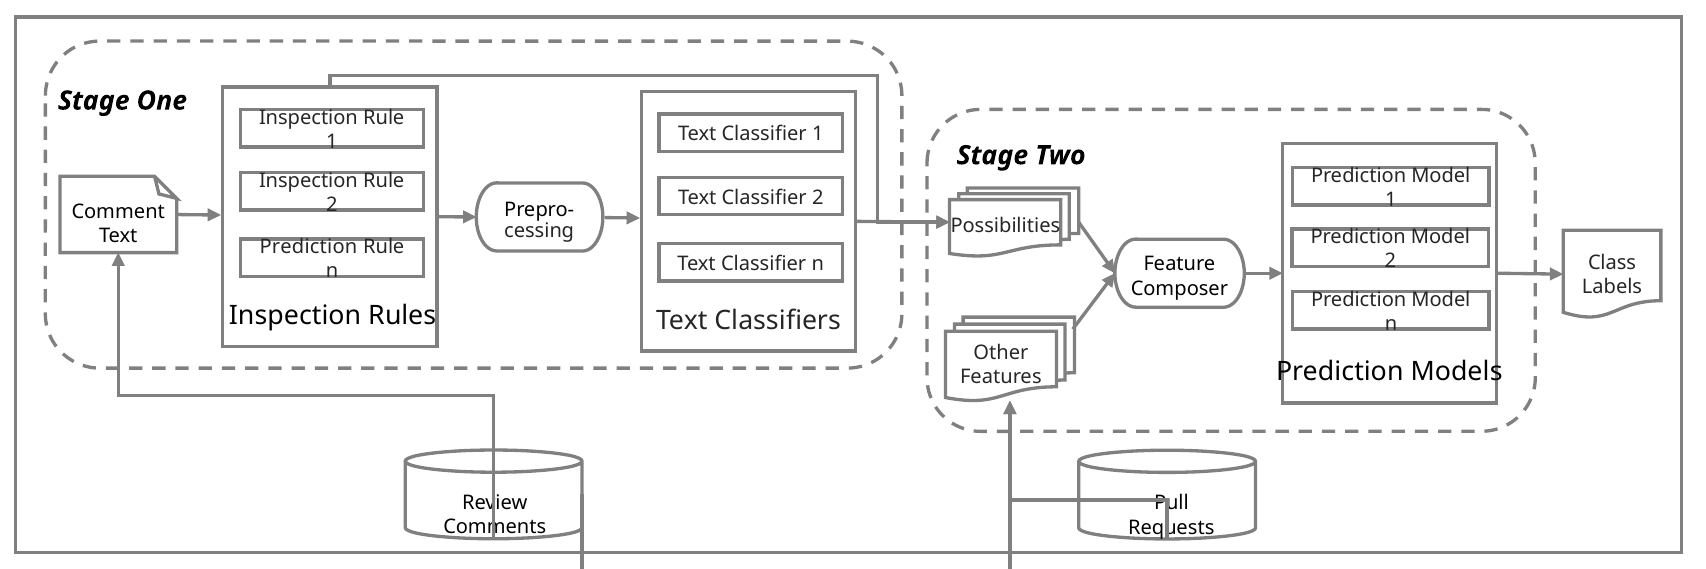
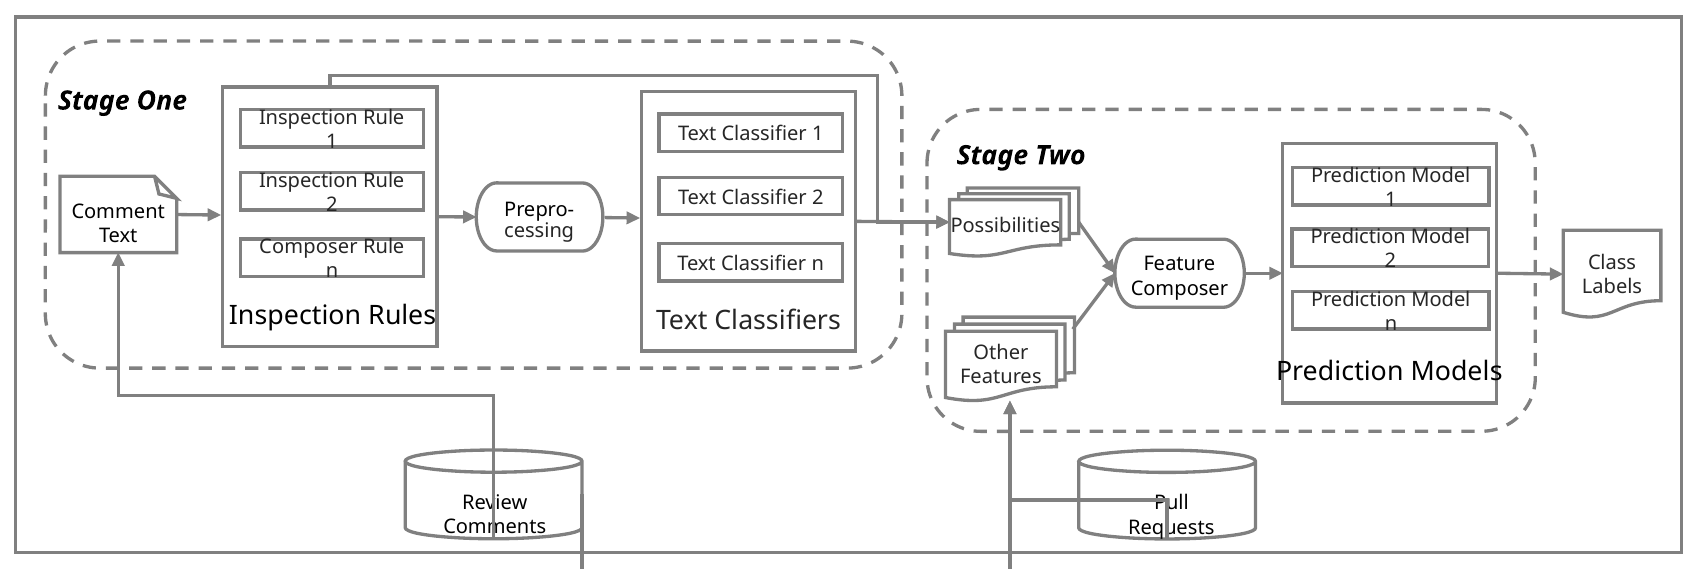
Prediction: Prediction -> Composer (308, 247)
